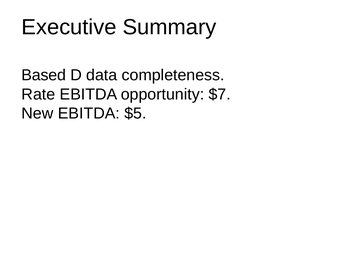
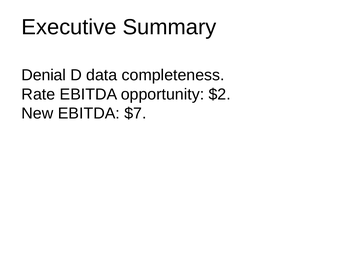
Based: Based -> Denial (44, 75)
$7: $7 -> $2 (220, 94)
$5: $5 -> $7 (135, 114)
